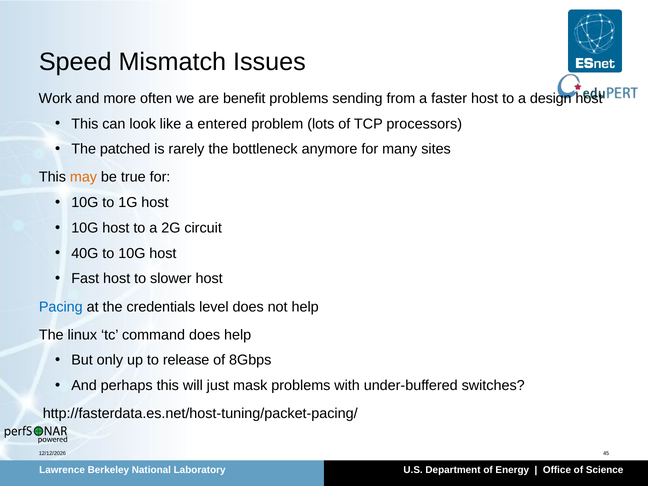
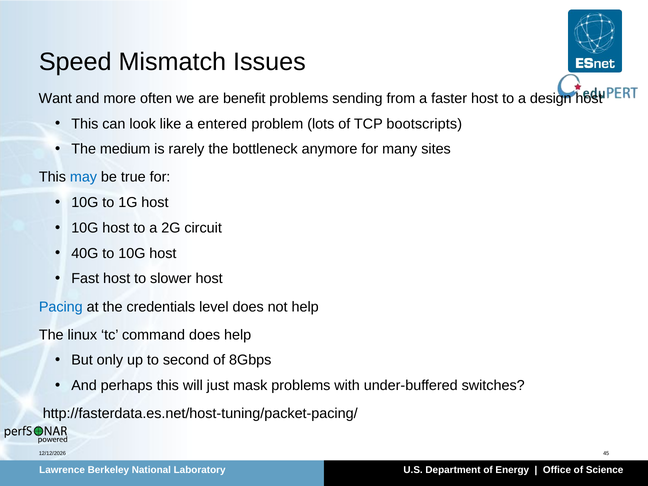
Work: Work -> Want (55, 98)
processors: processors -> bootscripts (424, 124)
patched: patched -> medium (125, 149)
may colour: orange -> blue (83, 177)
release: release -> second (186, 360)
